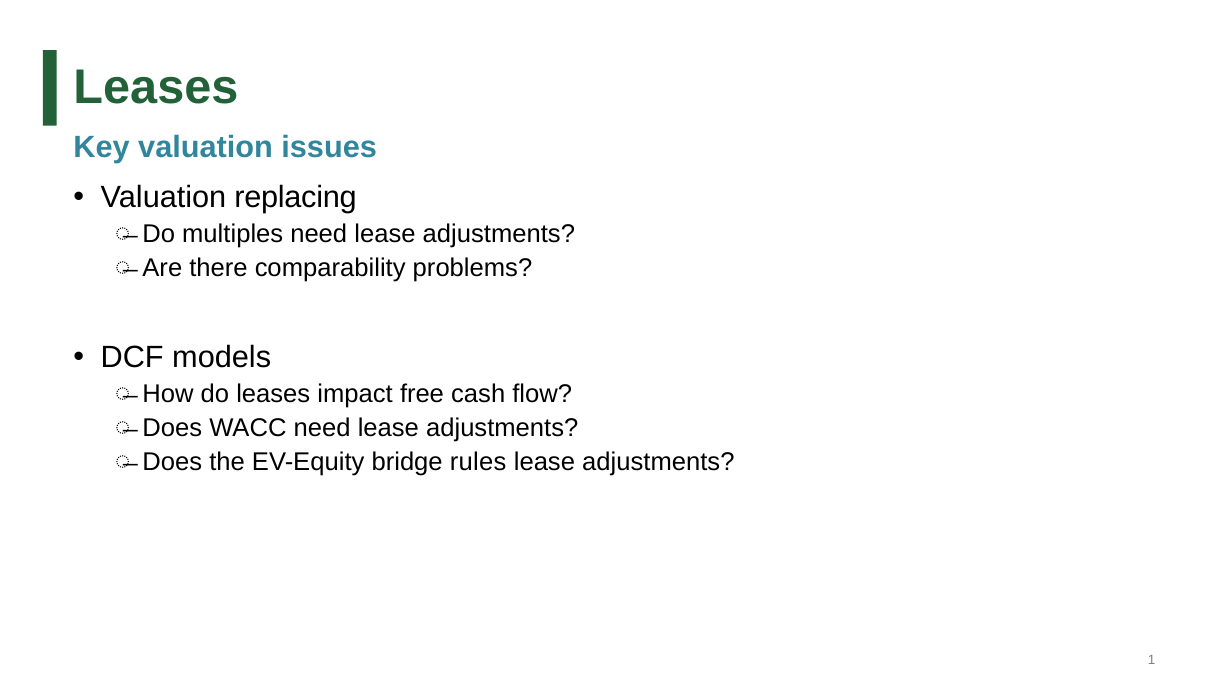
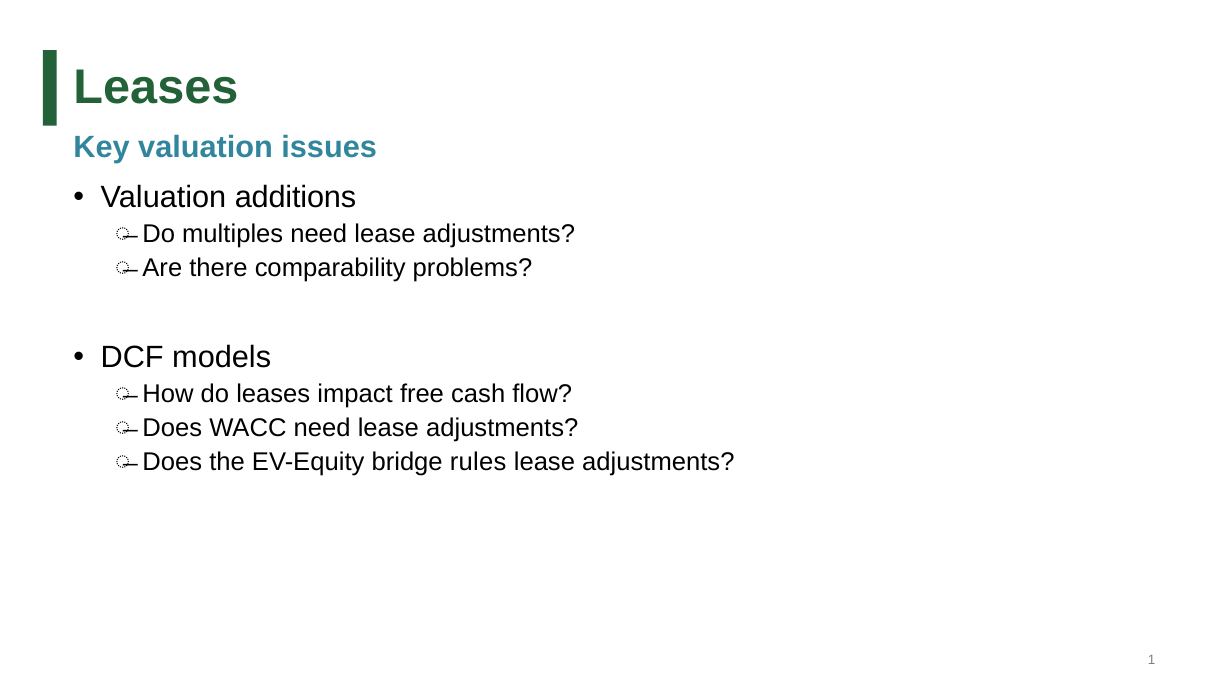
replacing: replacing -> additions (295, 197)
